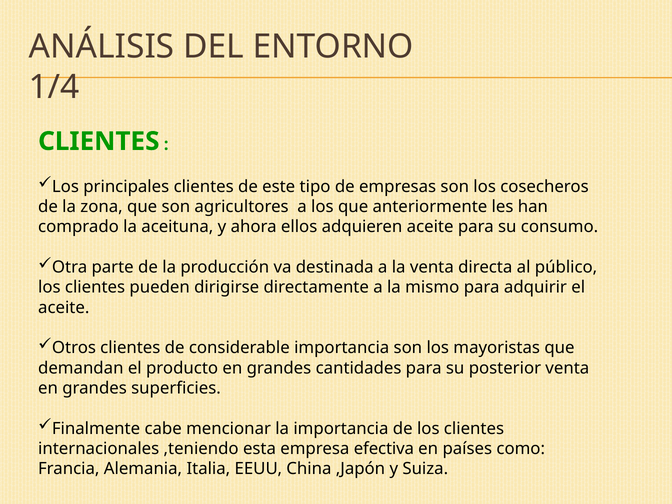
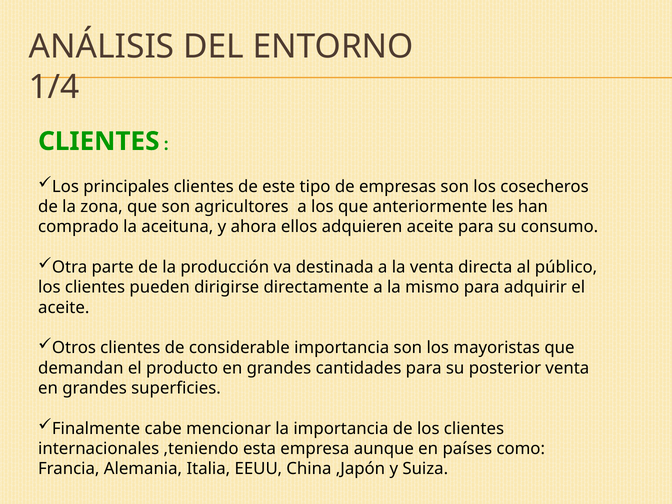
efectiva: efectiva -> aunque (384, 449)
